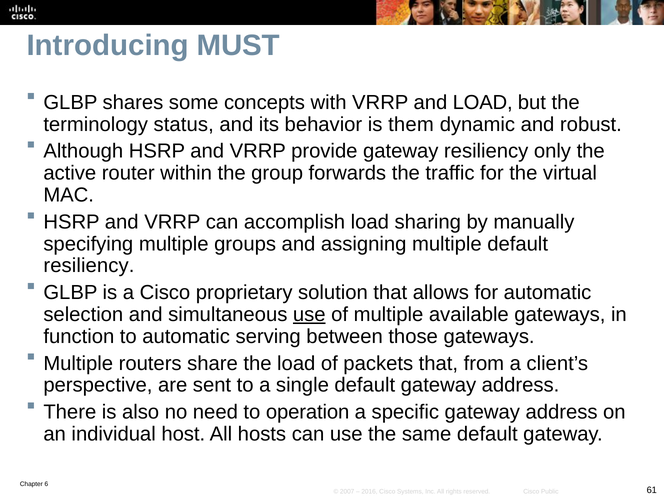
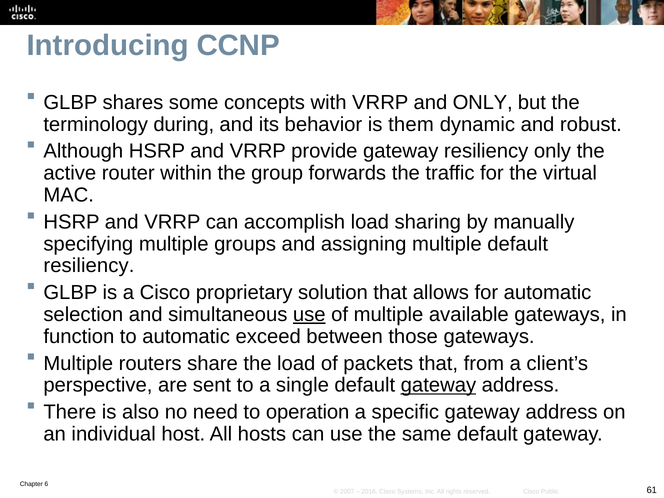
MUST: MUST -> CCNP (238, 46)
and LOAD: LOAD -> ONLY (483, 102)
status: status -> during (184, 124)
serving: serving -> exceed (268, 336)
gateway underline: none -> present (438, 385)
